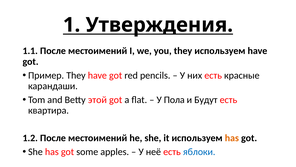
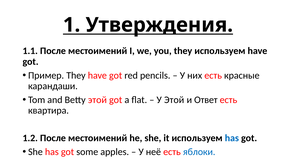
У Пола: Пола -> Этой (174, 100)
Будут: Будут -> Ответ (206, 100)
has colour: orange -> blue (232, 138)
